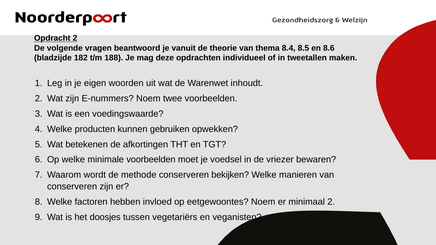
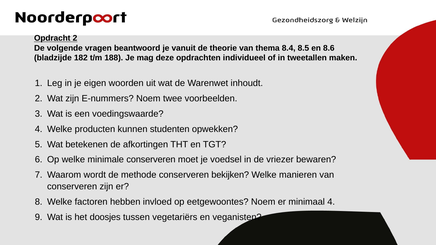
gebruiken: gebruiken -> studenten (170, 129)
minimale voorbeelden: voorbeelden -> conserveren (151, 160)
minimaal 2: 2 -> 4 (331, 202)
